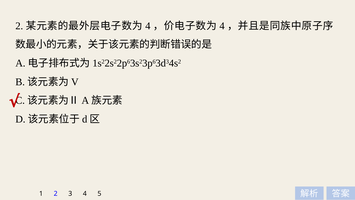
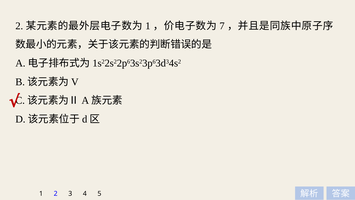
4: 4 -> 1 (148, 26)
4: 4 -> 7 (222, 26)
